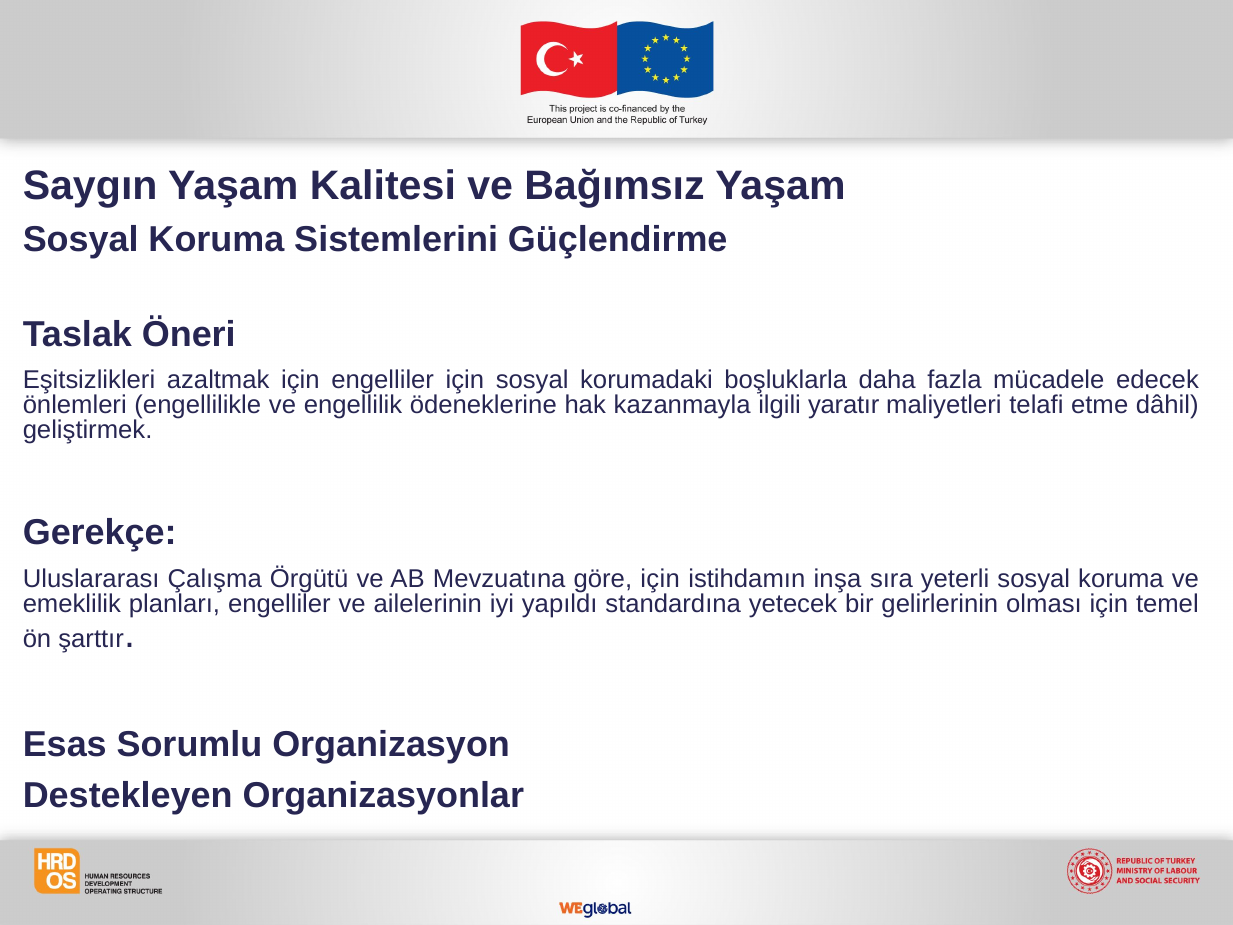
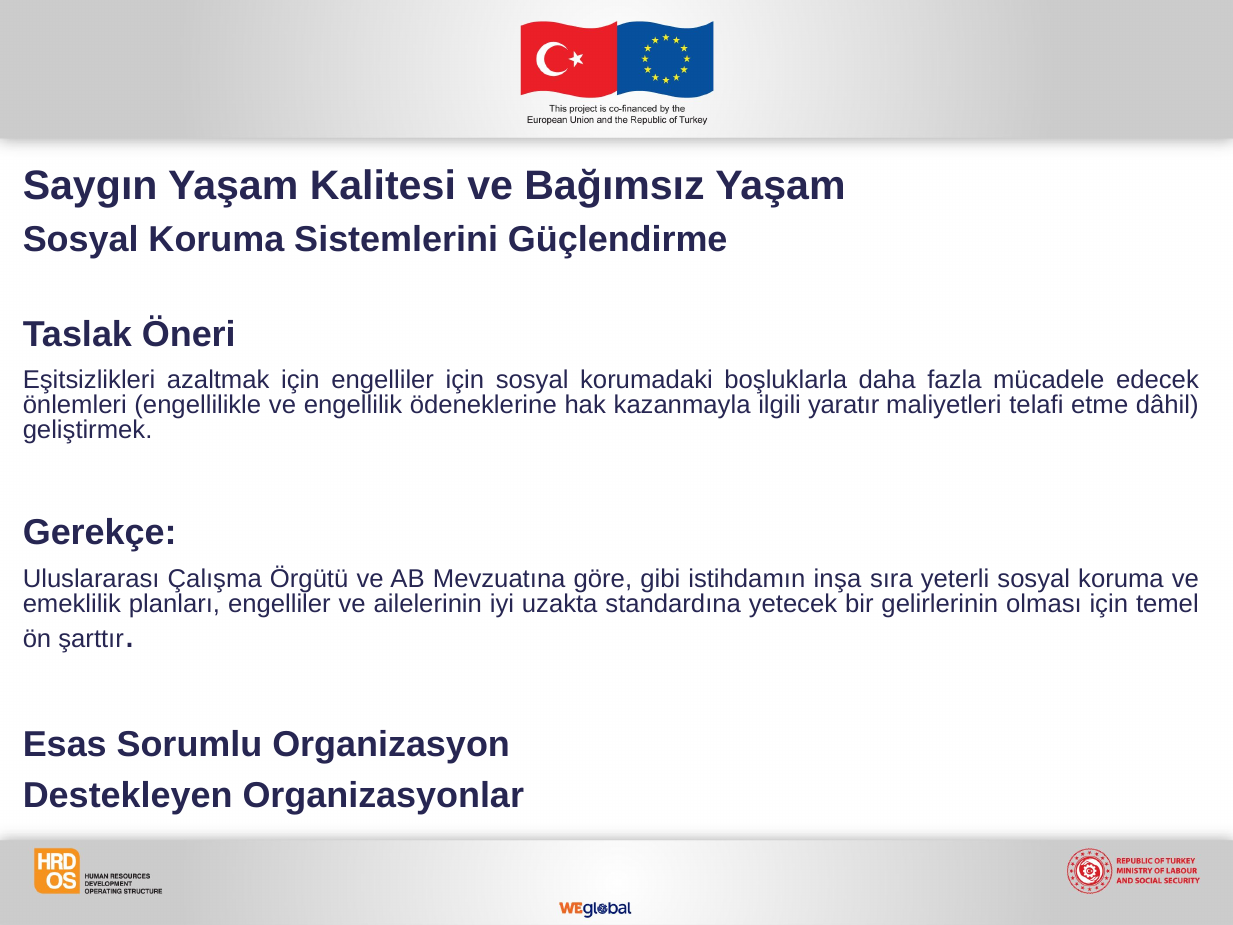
göre için: için -> gibi (660, 579)
yapıldı: yapıldı -> uzakta (560, 604)
